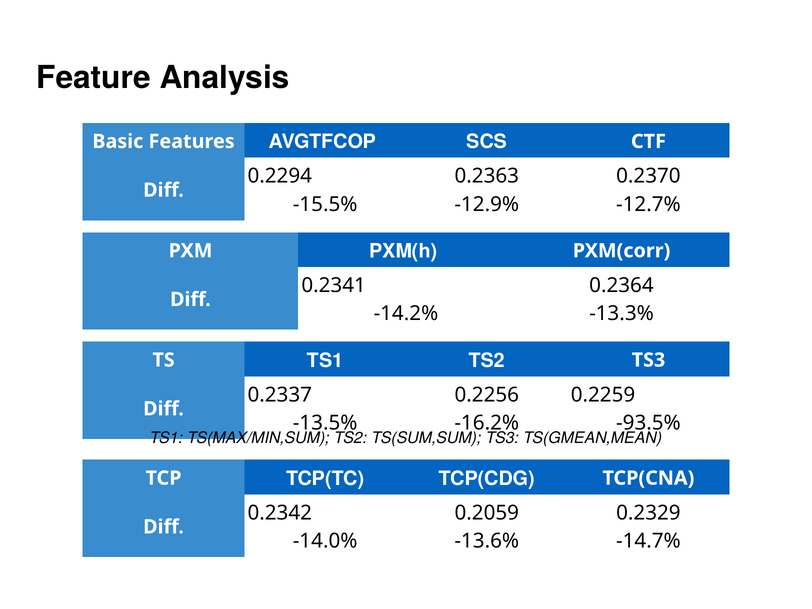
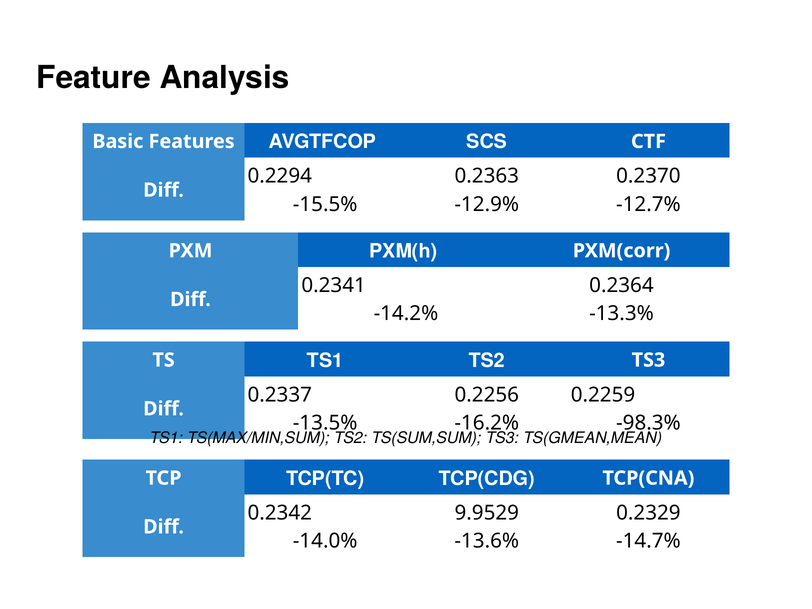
-93.5%: -93.5% -> -98.3% (648, 423)
0.2059: 0.2059 -> 9.9529 (487, 513)
